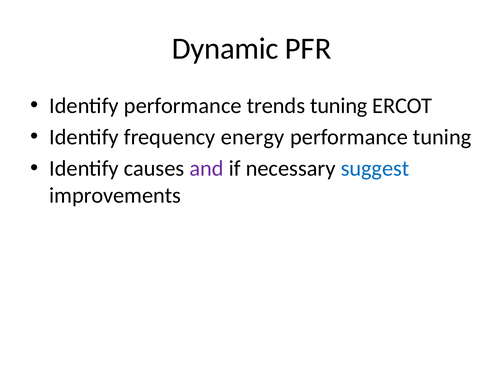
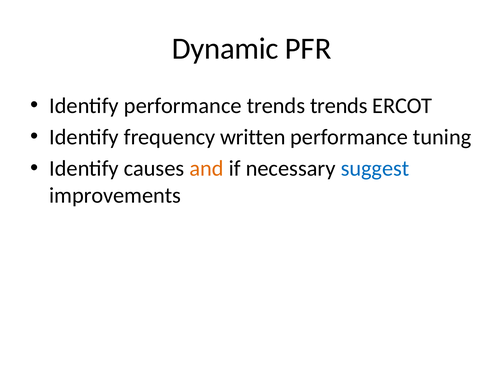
trends tuning: tuning -> trends (339, 106)
energy: energy -> written (253, 137)
and colour: purple -> orange (207, 168)
